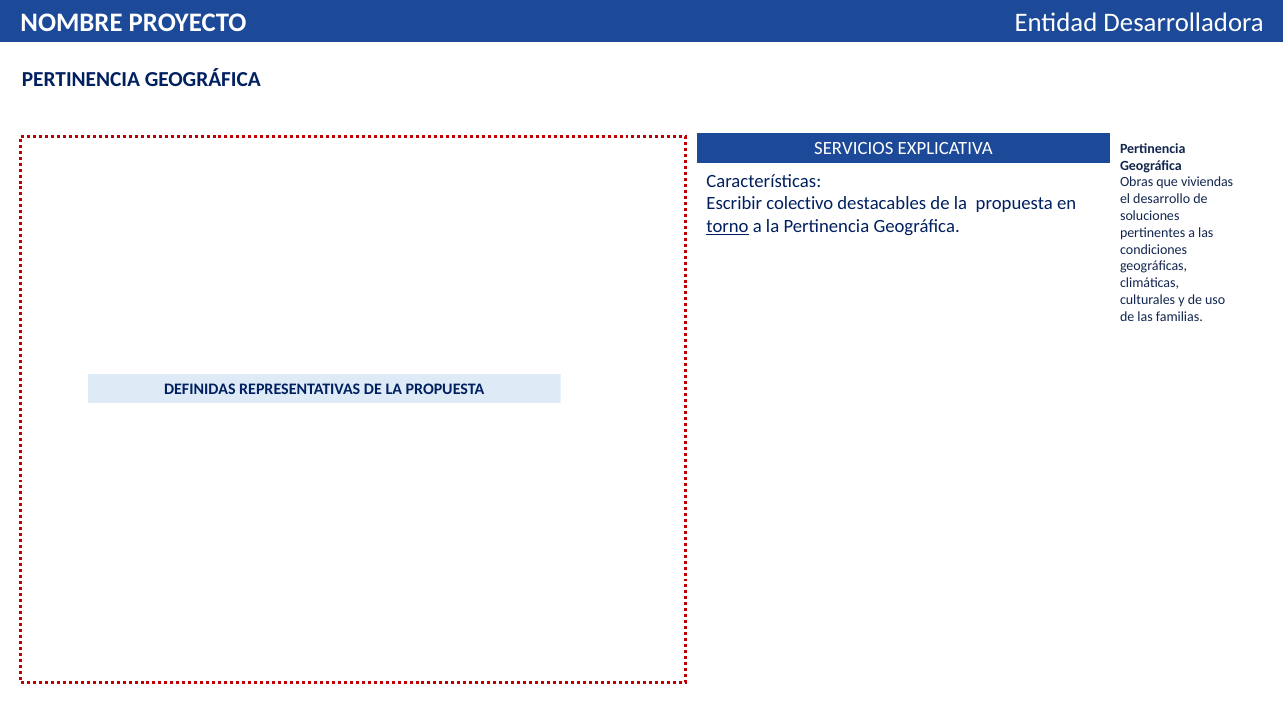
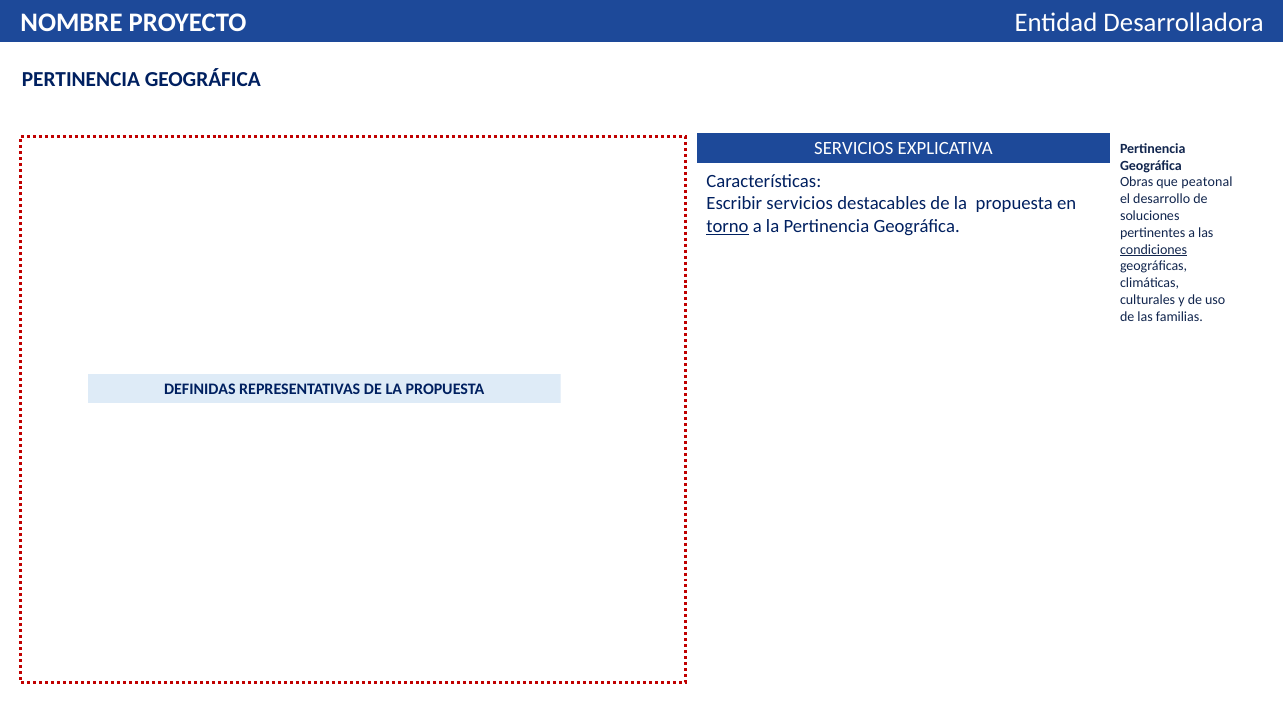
viviendas: viviendas -> peatonal (1207, 182)
Escribir colectivo: colectivo -> servicios (800, 204)
condiciones underline: none -> present (1154, 250)
